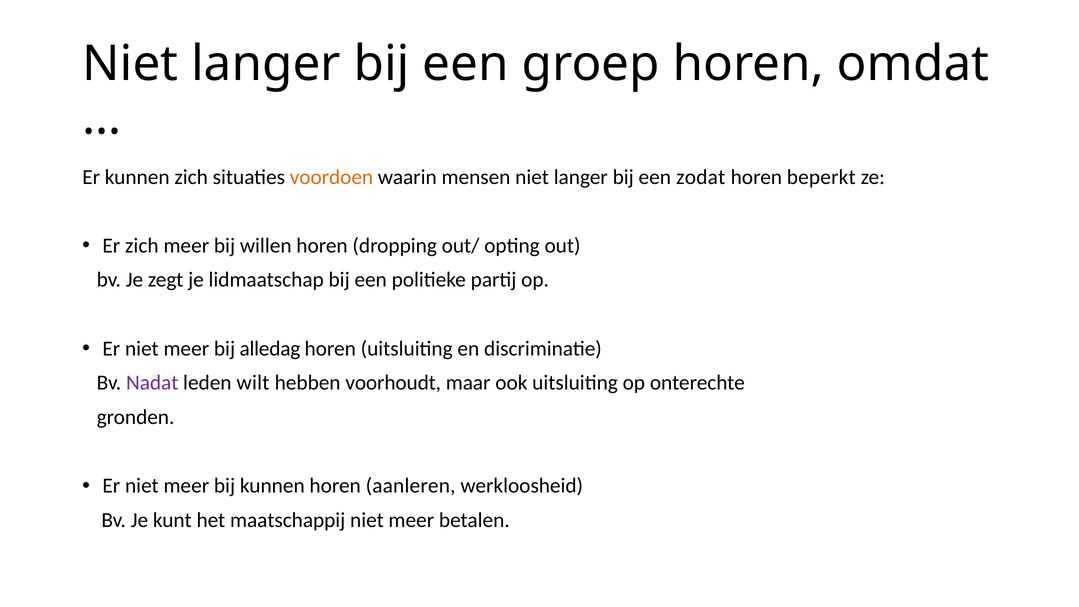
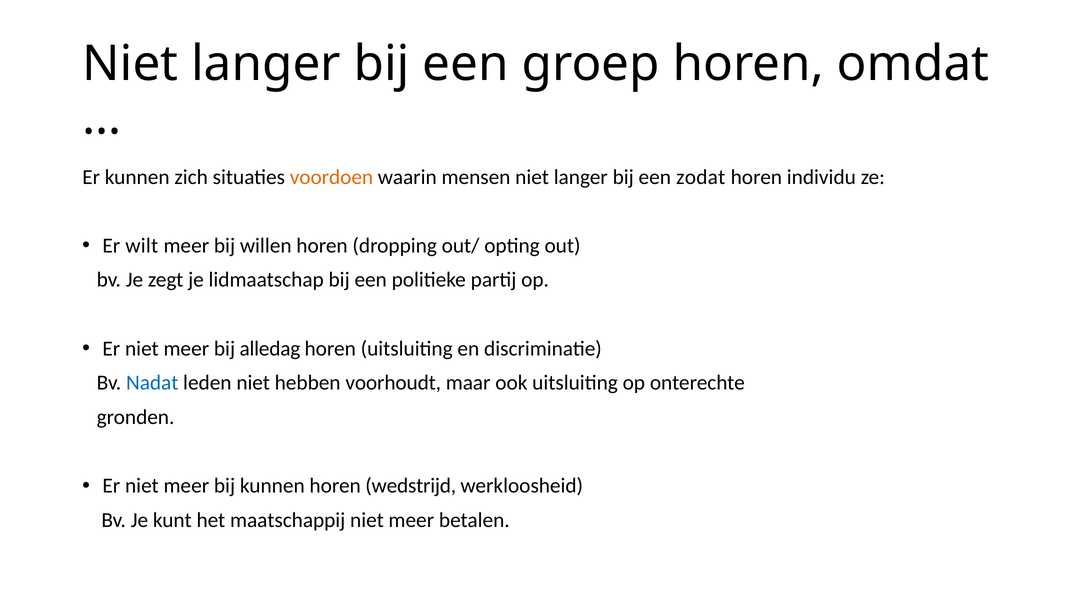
beperkt: beperkt -> individu (821, 177)
Er zich: zich -> wilt (142, 246)
Nadat colour: purple -> blue (152, 383)
leden wilt: wilt -> niet (253, 383)
aanleren: aanleren -> wedstrijd (411, 486)
